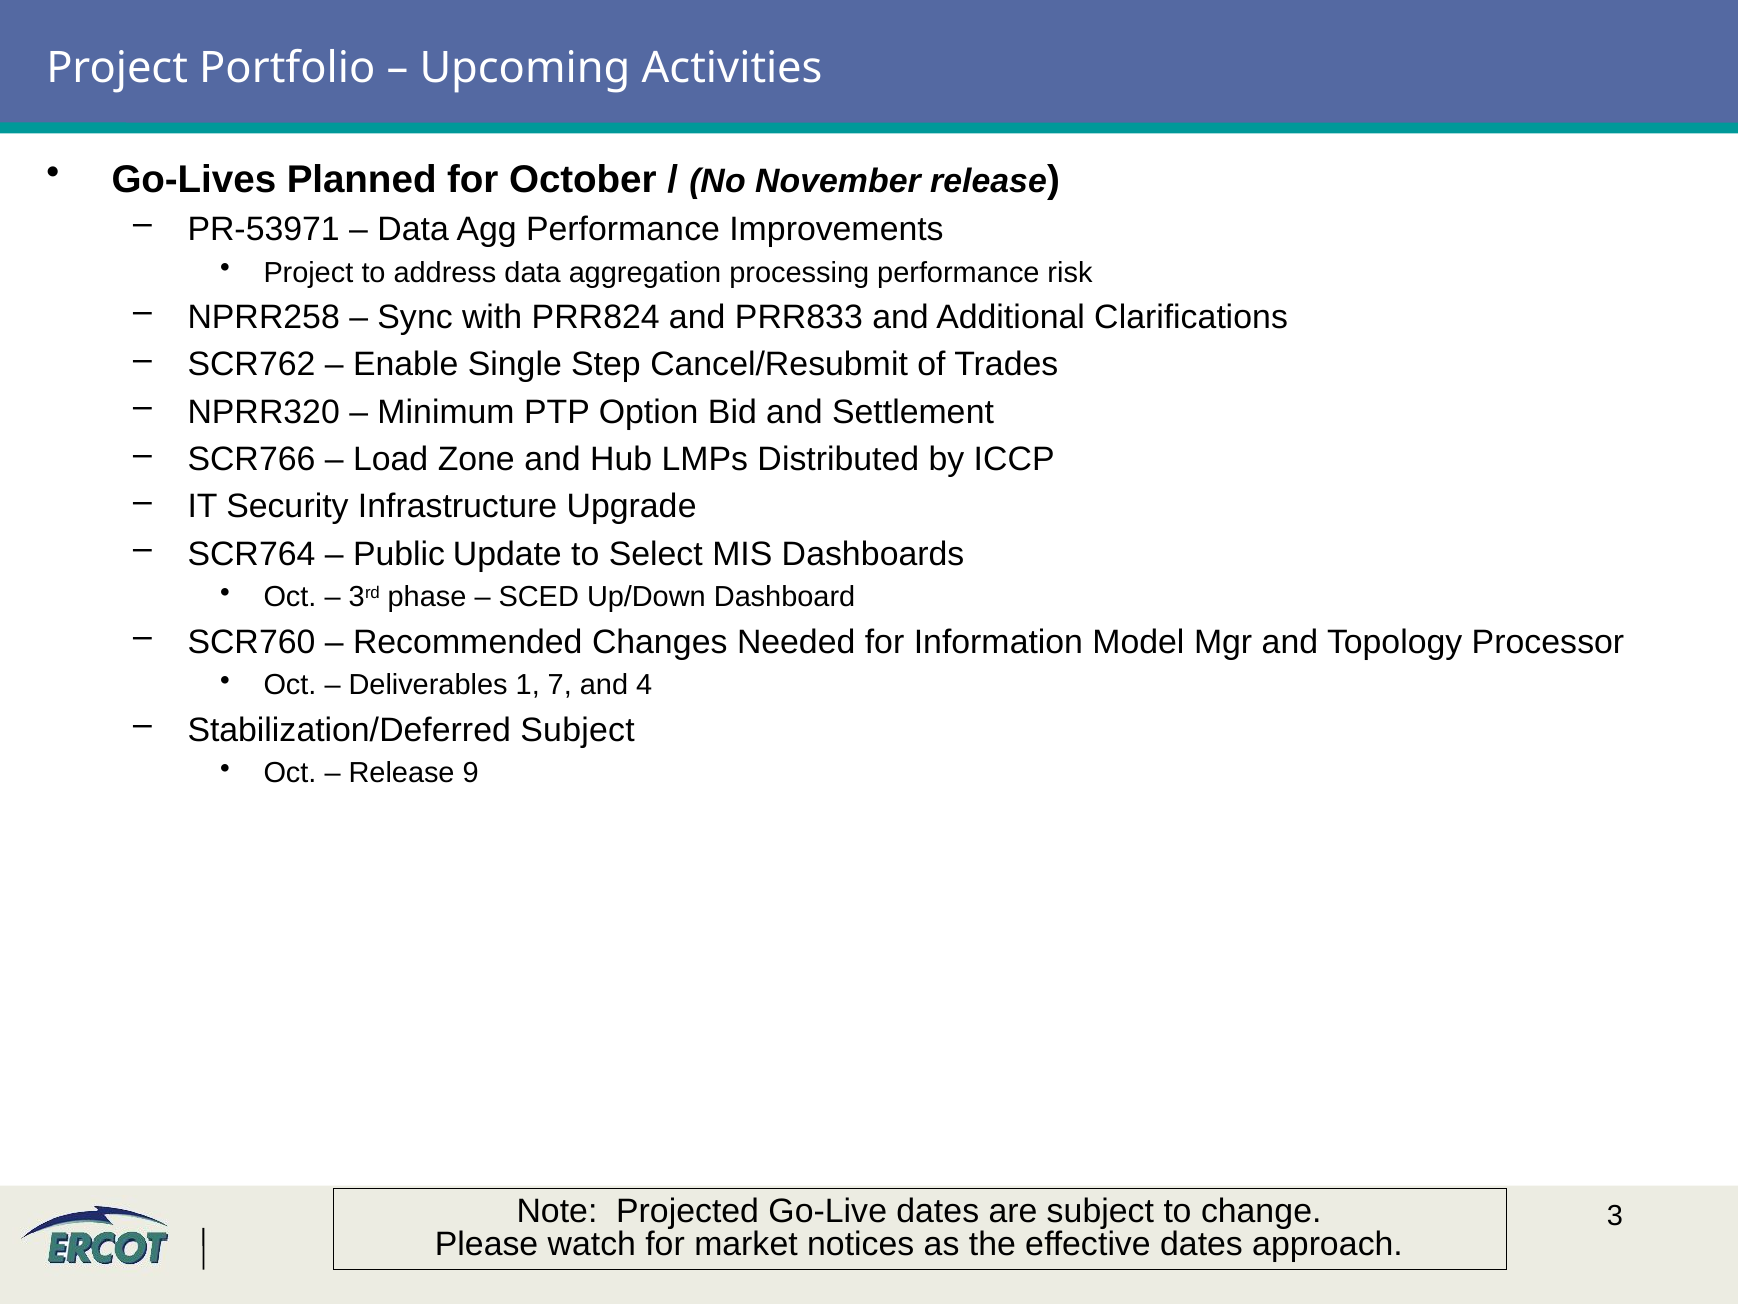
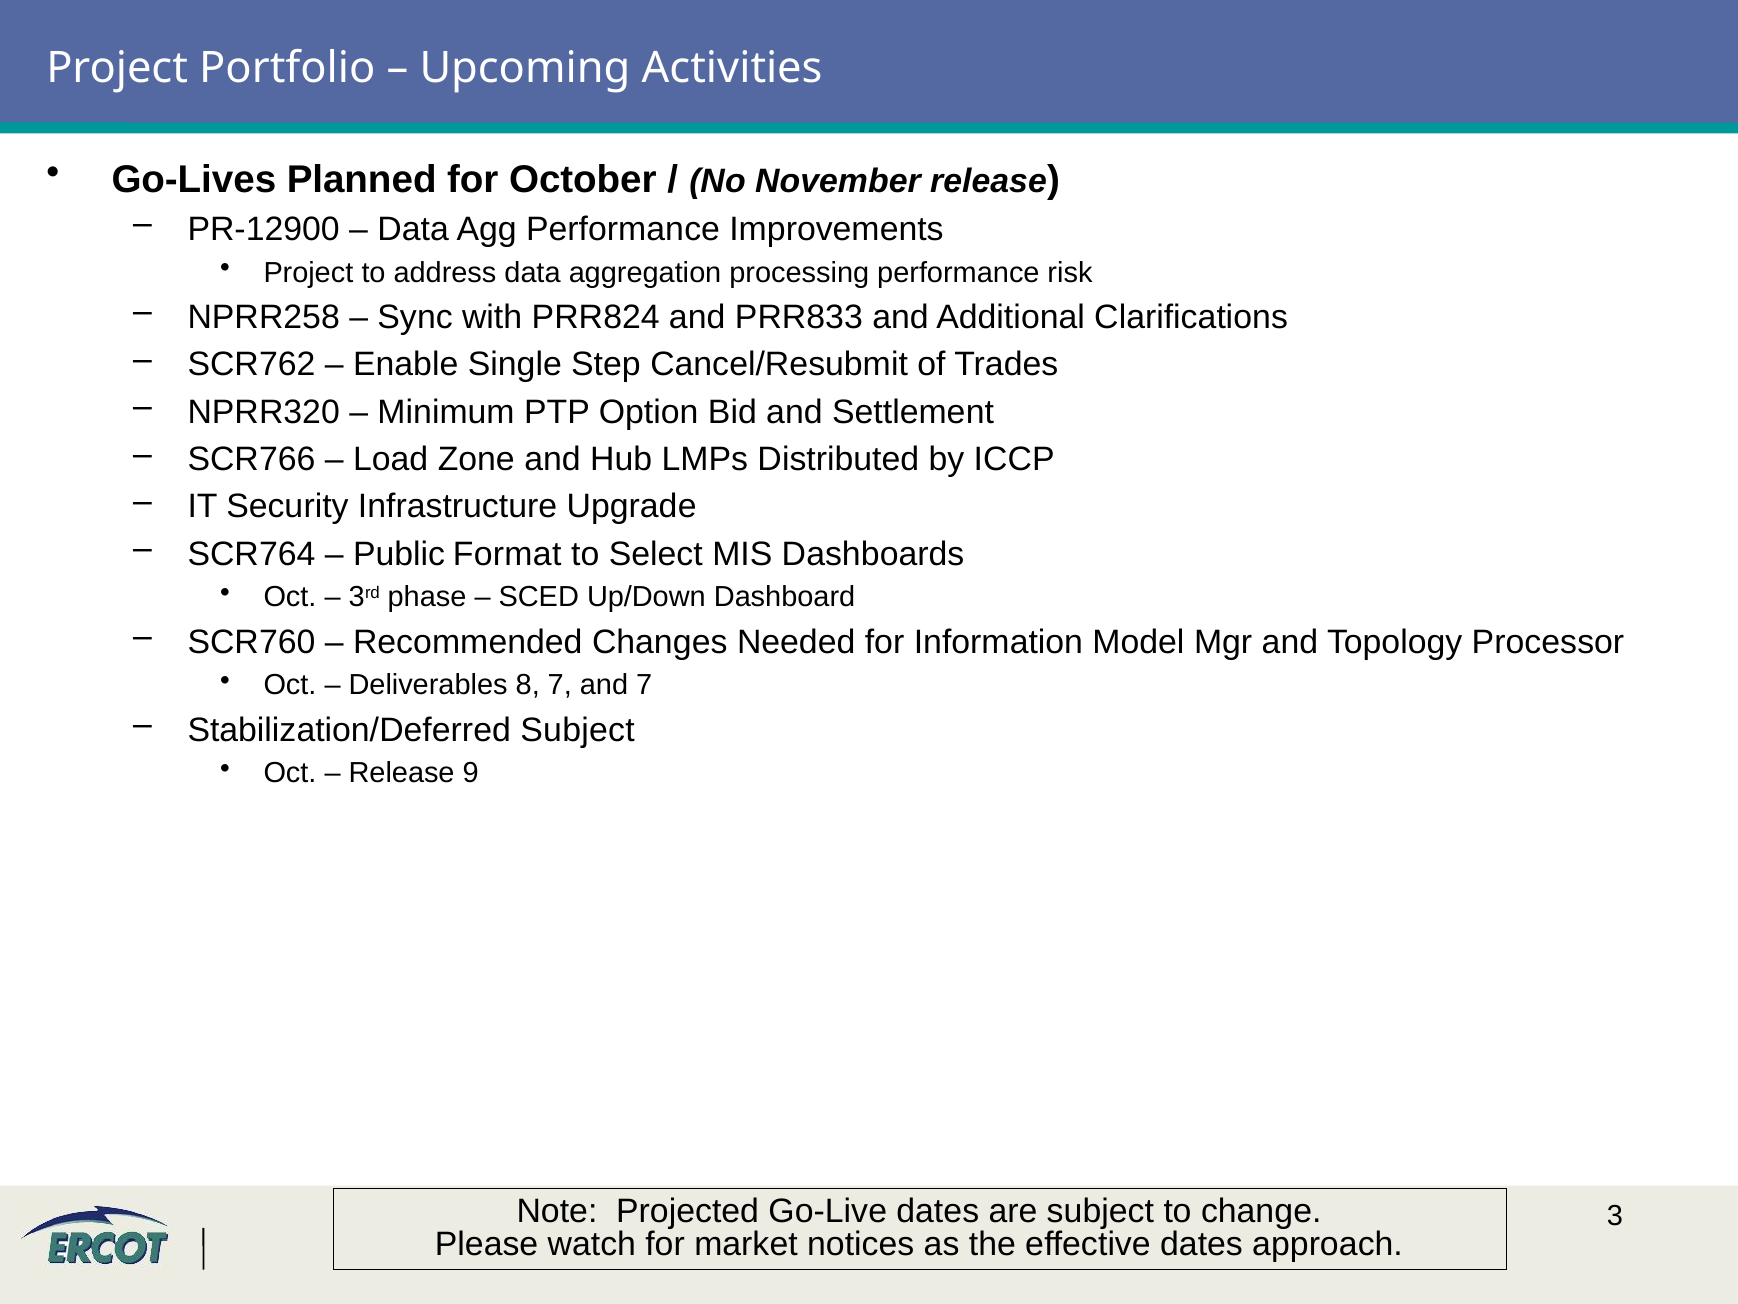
PR-53971: PR-53971 -> PR-12900 (264, 229)
Update: Update -> Format (507, 554)
1: 1 -> 8 (528, 685)
and 4: 4 -> 7 (644, 685)
